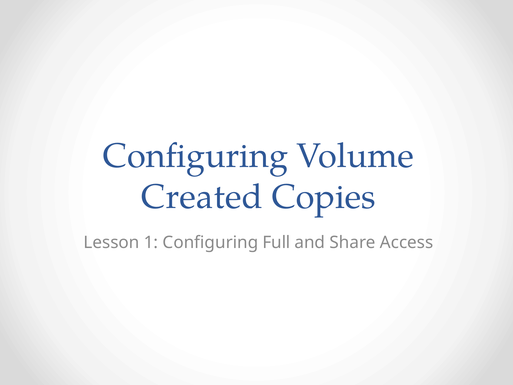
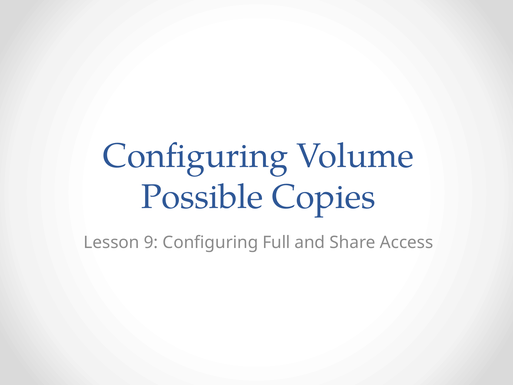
Created: Created -> Possible (202, 197)
1: 1 -> 9 (151, 242)
